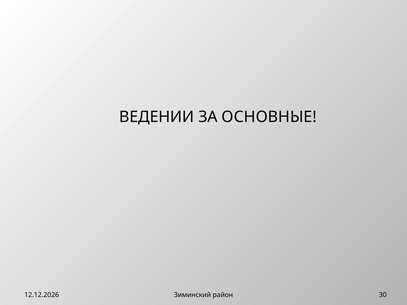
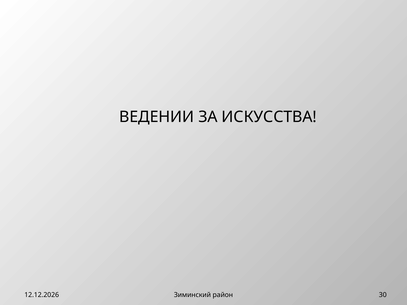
ОСНОВНЫЕ: ОСНОВНЫЕ -> ИСКУССТВА (269, 117)
